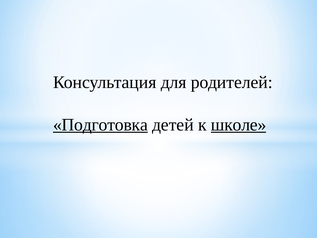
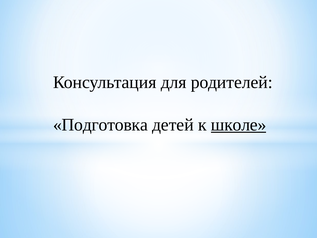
Подготовка underline: present -> none (100, 125)
